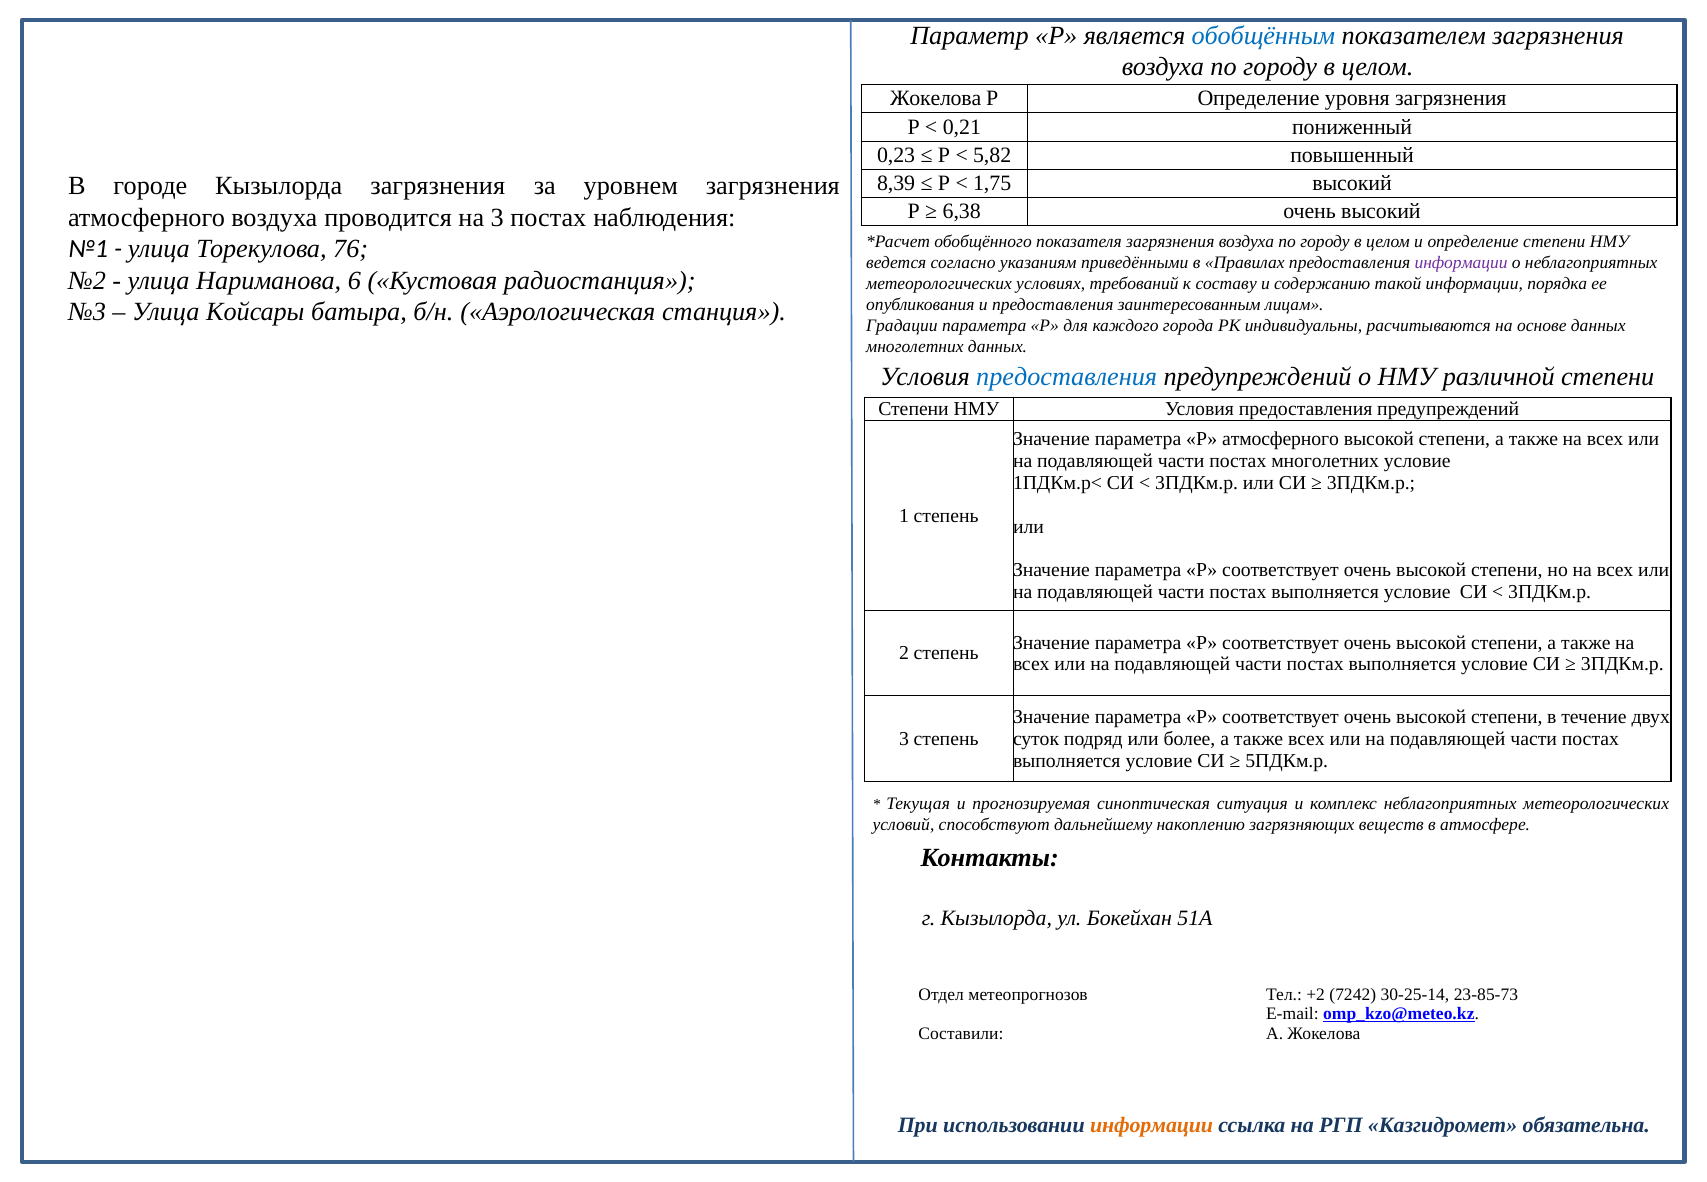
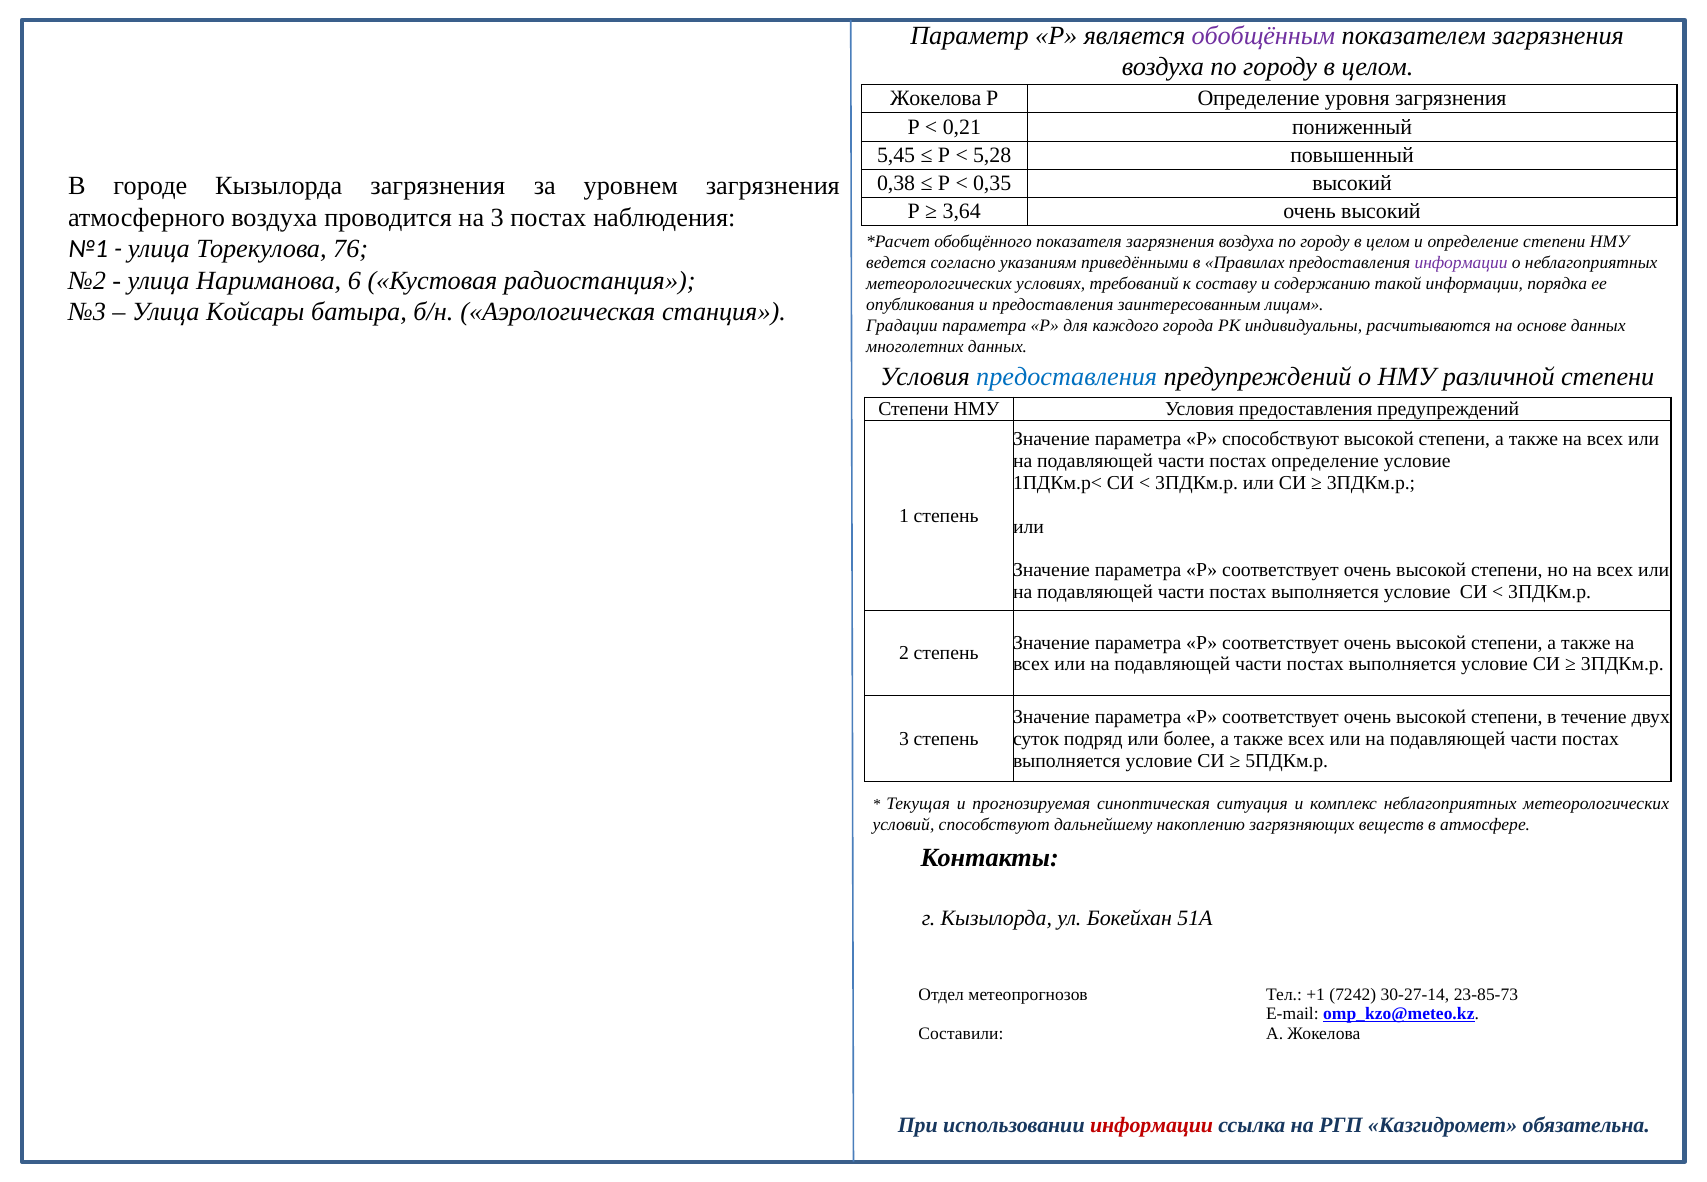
обобщённым colour: blue -> purple (1263, 36)
0,23: 0,23 -> 5,45 (896, 155)
5,82: 5,82 -> 5,28 (992, 155)
8,39: 8,39 -> 0,38 (896, 183)
1,75: 1,75 -> 0,35 (992, 183)
6,38: 6,38 -> 3,64 (962, 211)
Р атмосферного: атмосферного -> способствуют (1281, 439)
постах многолетних: многолетних -> определение (1325, 461)
+2: +2 -> +1 (1316, 994)
30-25-14: 30-25-14 -> 30-27-14 (1415, 994)
информации colour: orange -> red (1152, 1125)
